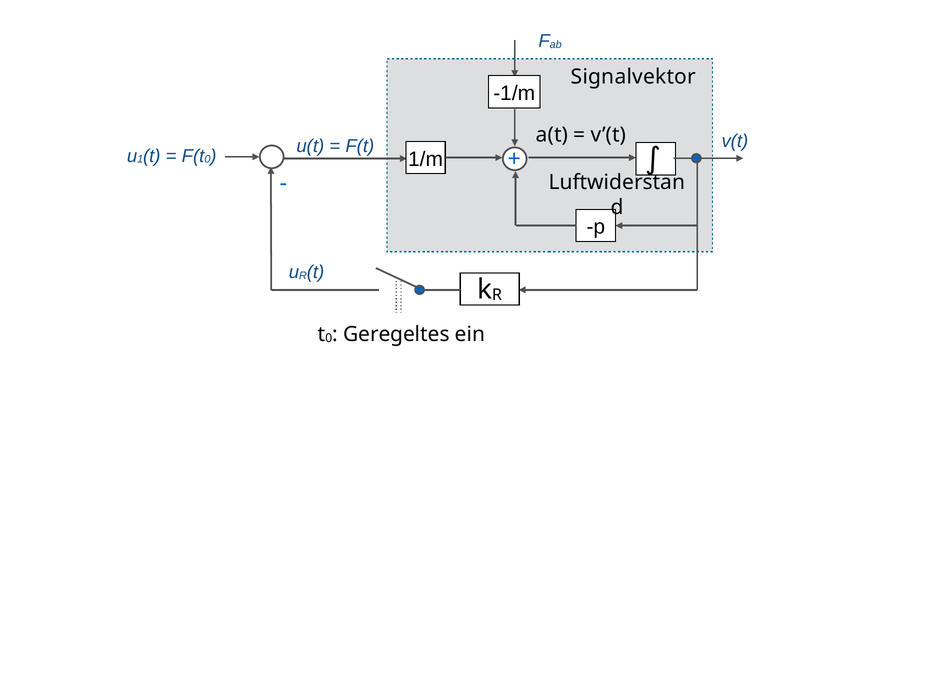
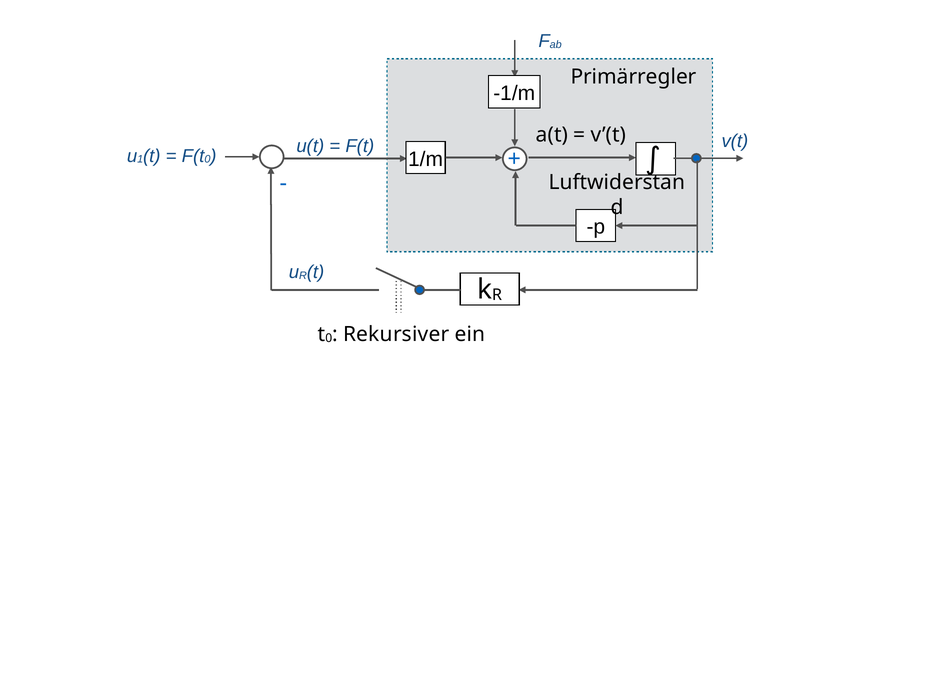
Signalvektor: Signalvektor -> Primärregler (634, 77)
Geregeltes: Geregeltes -> Rekursiver (396, 335)
